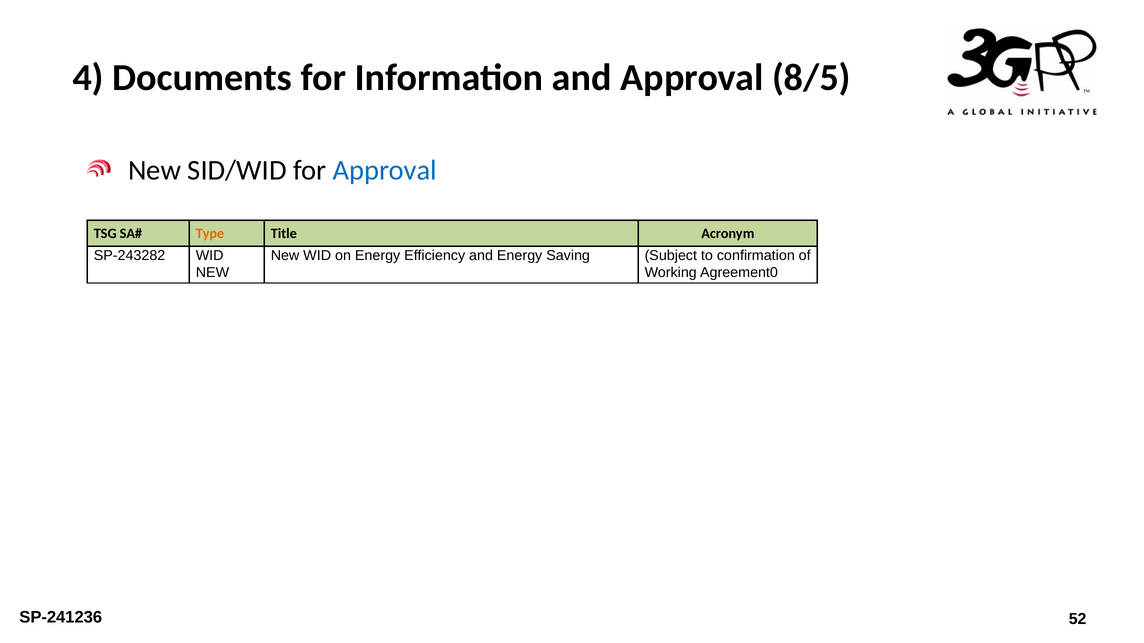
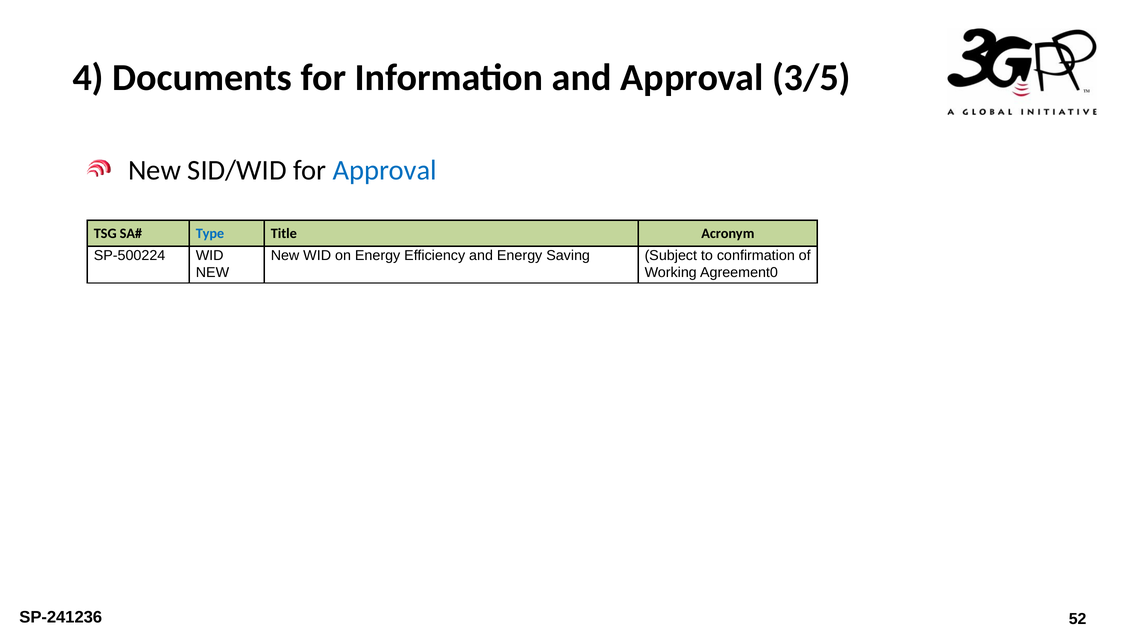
8/5: 8/5 -> 3/5 (811, 78)
Type colour: orange -> blue (210, 234)
SP-243282: SP-243282 -> SP-500224 (130, 256)
